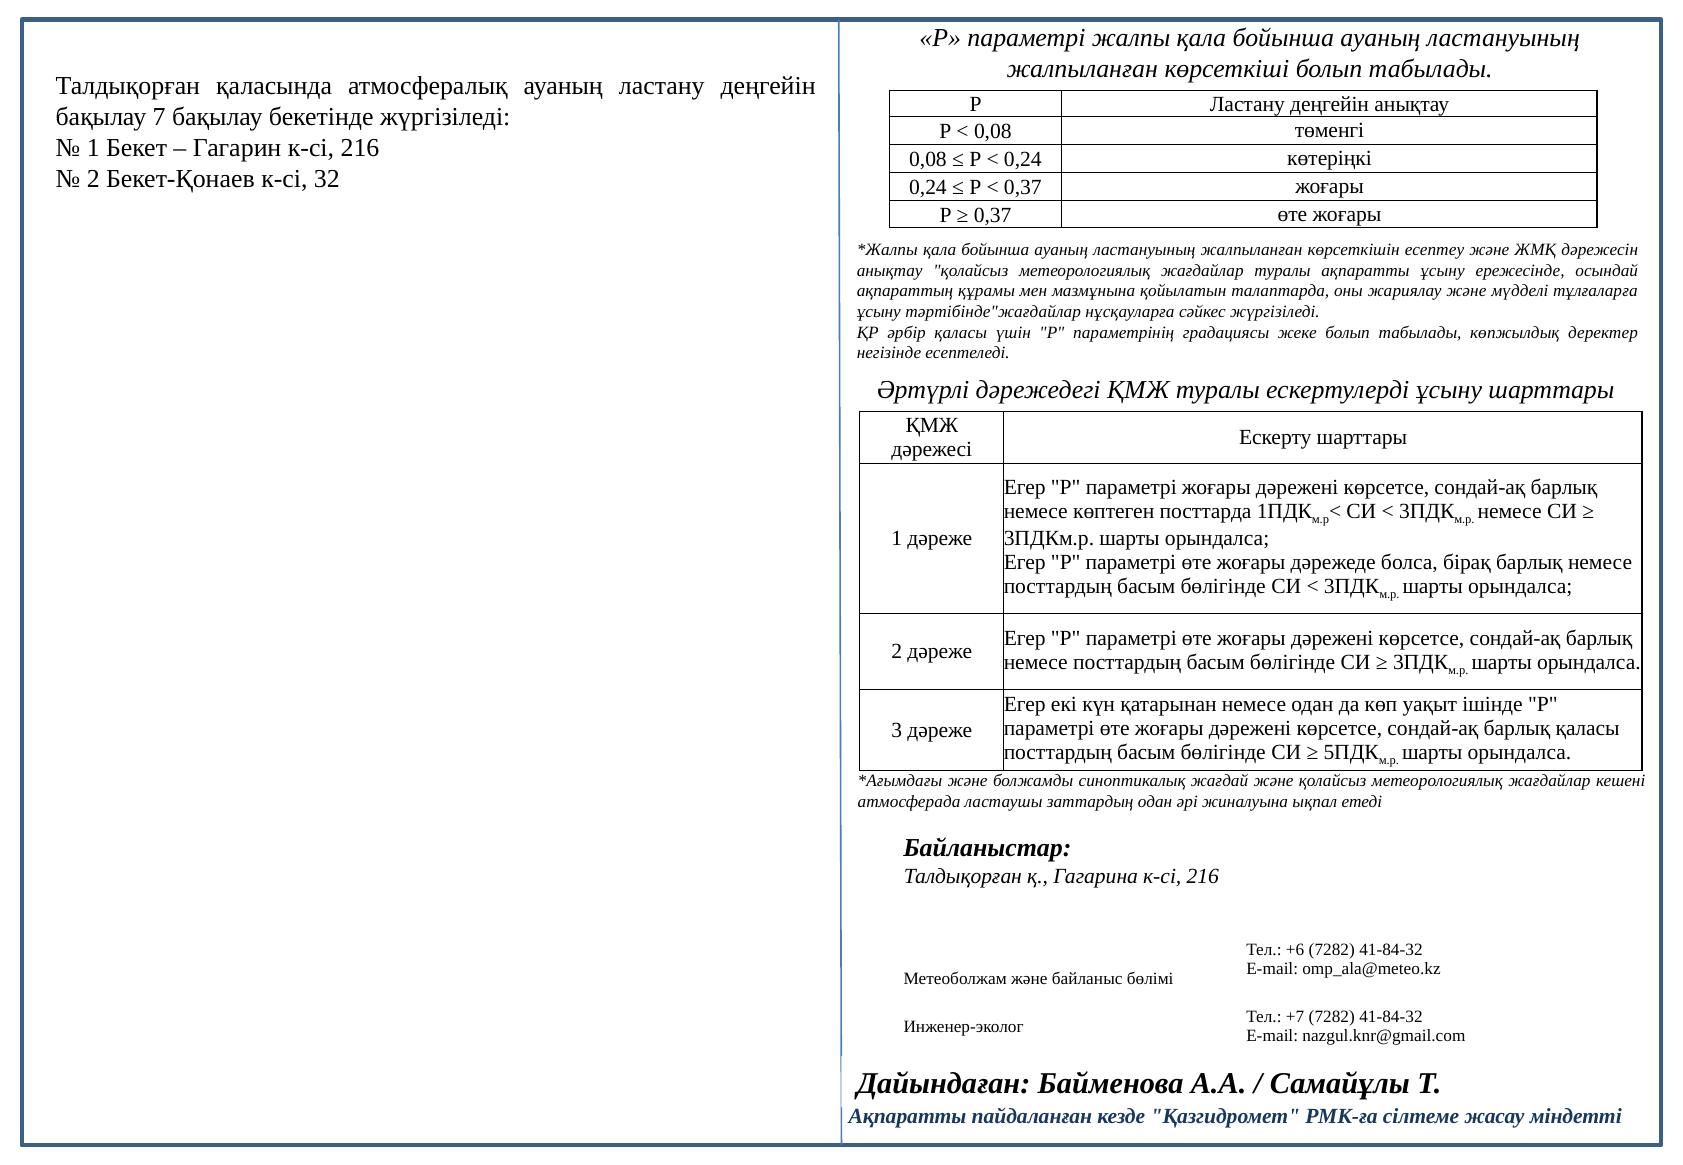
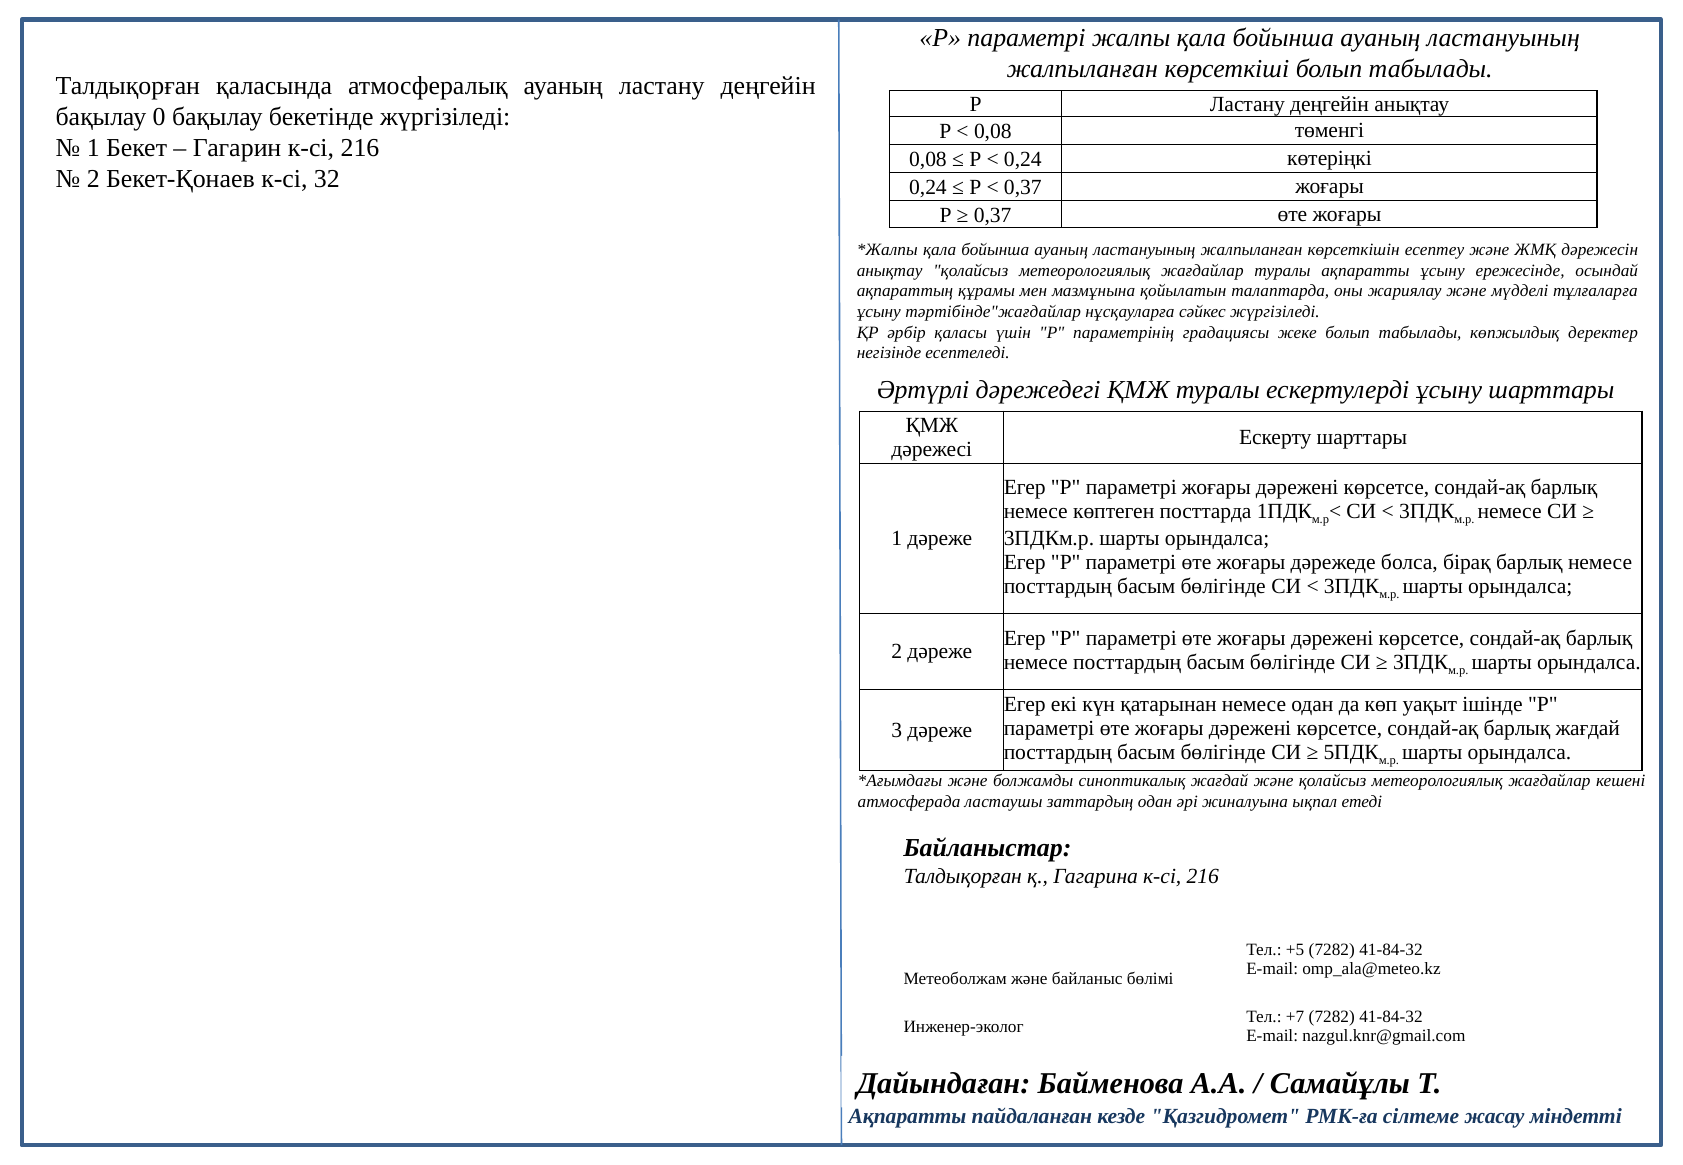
7: 7 -> 0 (159, 117)
барлық қаласы: қаласы -> жағдай (1588, 729)
+6: +6 -> +5 (1295, 950)
